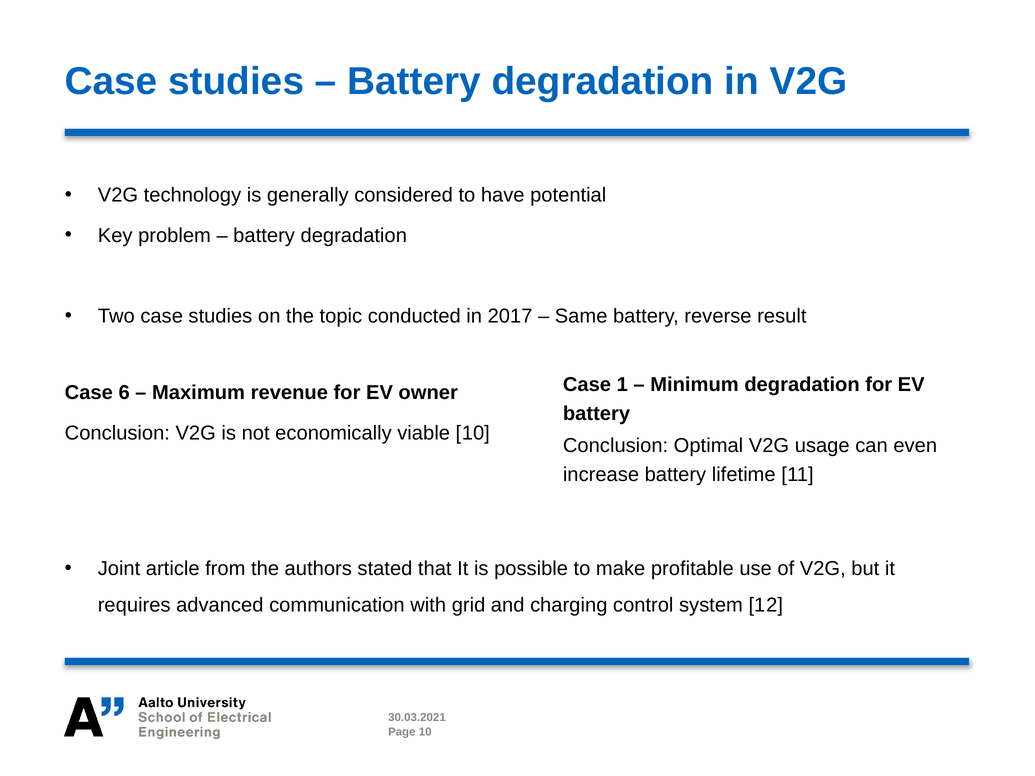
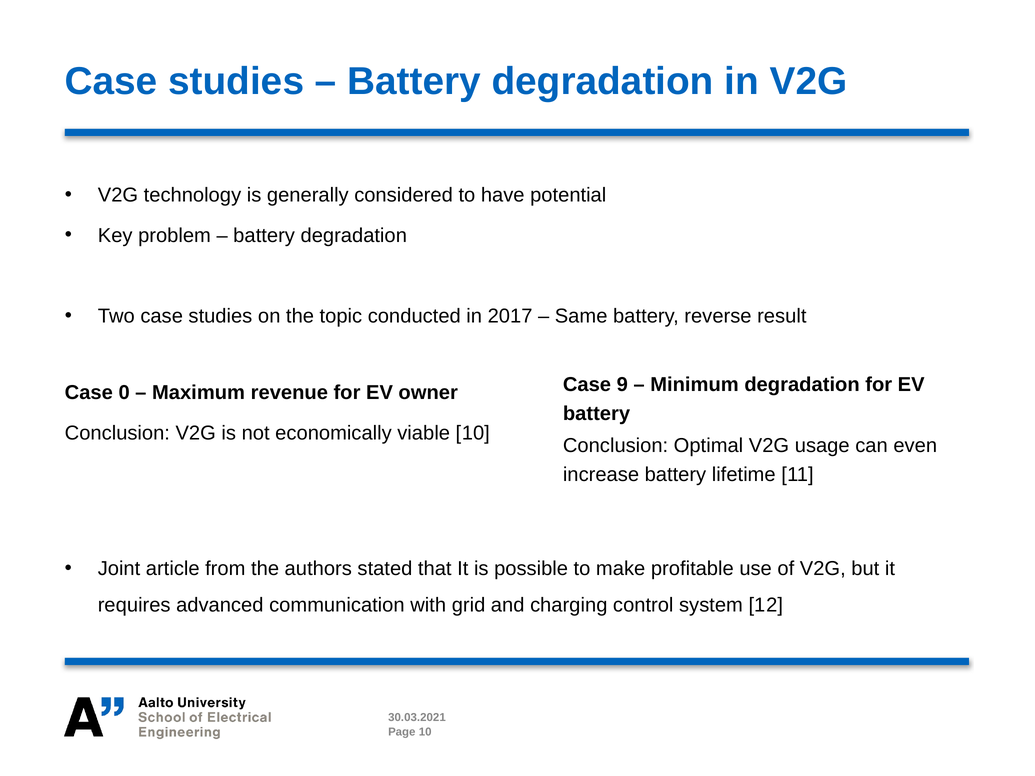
1: 1 -> 9 (622, 385)
6: 6 -> 0 (124, 393)
